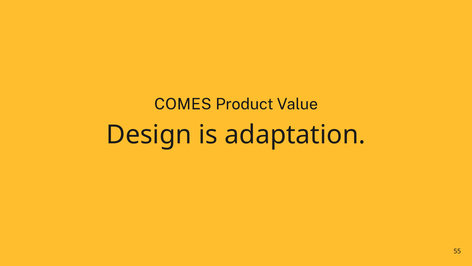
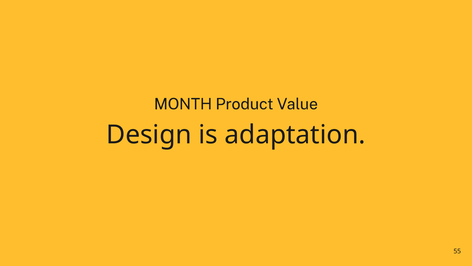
COMES: COMES -> MONTH (183, 104)
